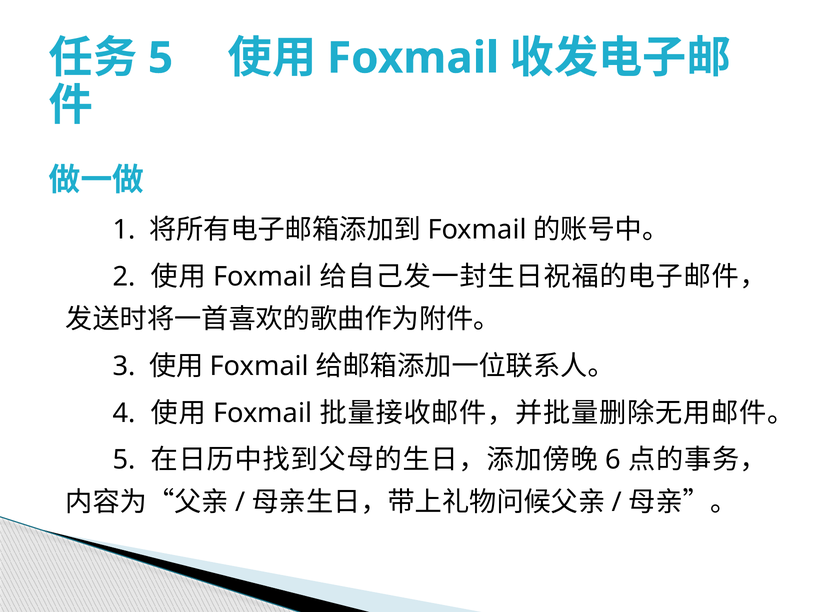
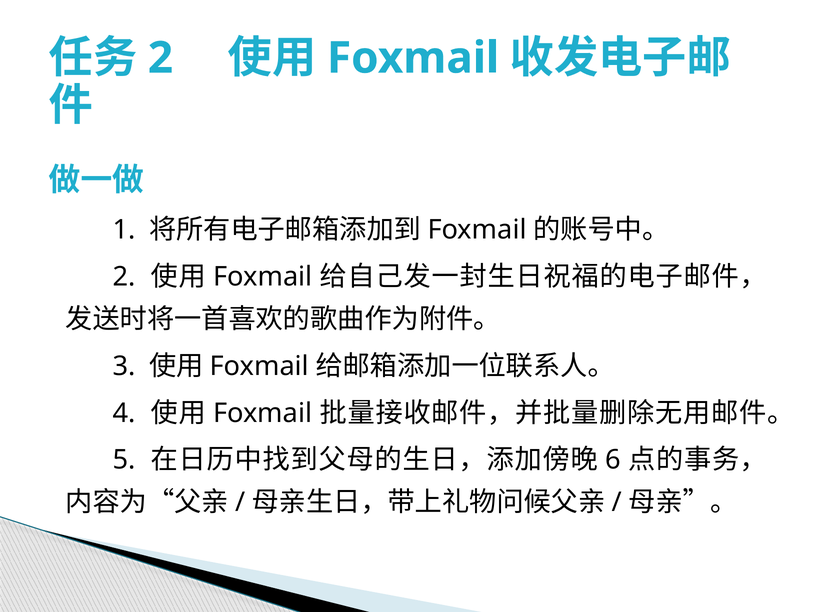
5: 5 -> 2 (160, 58)
